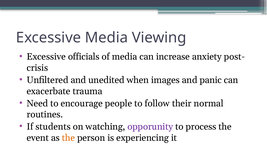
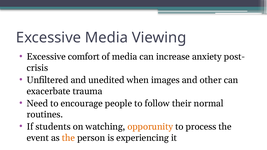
officials: officials -> comfort (84, 57)
panic: panic -> other (211, 80)
opporunity colour: purple -> orange (150, 127)
